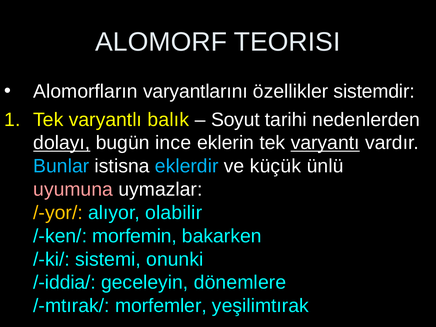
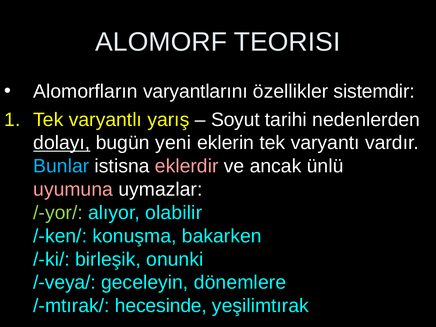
balık: balık -> yarış (168, 120)
ince: ince -> yeni (173, 143)
varyantı underline: present -> none (325, 143)
eklerdir colour: light blue -> pink (187, 166)
küçük: küçük -> ancak (276, 166)
/-yor/ colour: yellow -> light green (58, 213)
morfemin: morfemin -> konuşma (135, 236)
sistemi: sistemi -> birleşik (108, 259)
/-iddia/: /-iddia/ -> /-veya/ (65, 283)
morfemler: morfemler -> hecesinde (161, 306)
